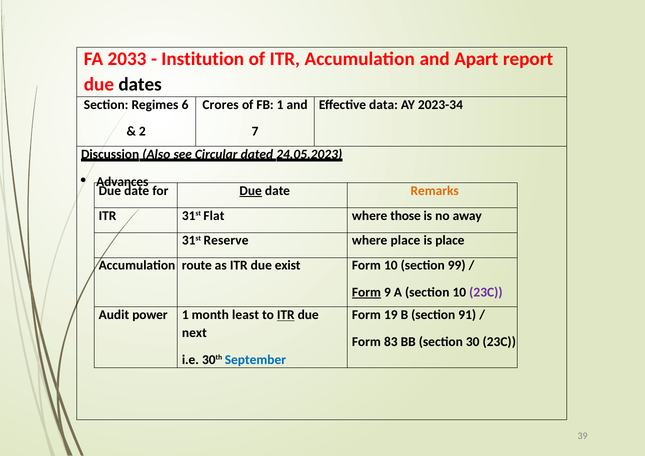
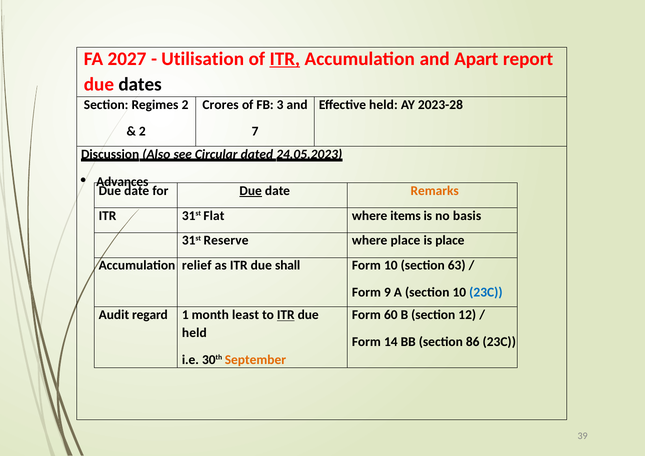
2033: 2033 -> 2027 (127, 59)
Institution: Institution -> Utilisation (203, 59)
ITR underline: none -> present (285, 59)
Regimes 6: 6 -> 2 (185, 105)
FB 1: 1 -> 3 (280, 105)
Effective data: data -> held (383, 105)
2023-34: 2023-34 -> 2023-28 (440, 105)
those: those -> items (406, 216)
away: away -> basis (467, 216)
route: route -> relief (197, 266)
exist: exist -> shall (288, 266)
99: 99 -> 63 (457, 266)
Form underline: present -> none (366, 292)
23C colour: purple -> blue (486, 292)
power: power -> regard (150, 315)
19: 19 -> 60 (391, 315)
91: 91 -> 12 (467, 315)
next: next -> held (194, 333)
83: 83 -> 14 (391, 342)
30: 30 -> 86 (473, 342)
September colour: blue -> orange (255, 360)
